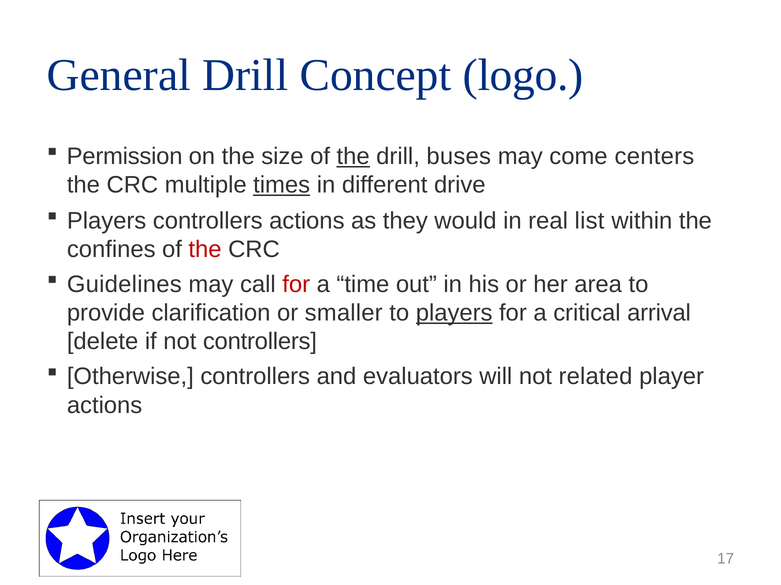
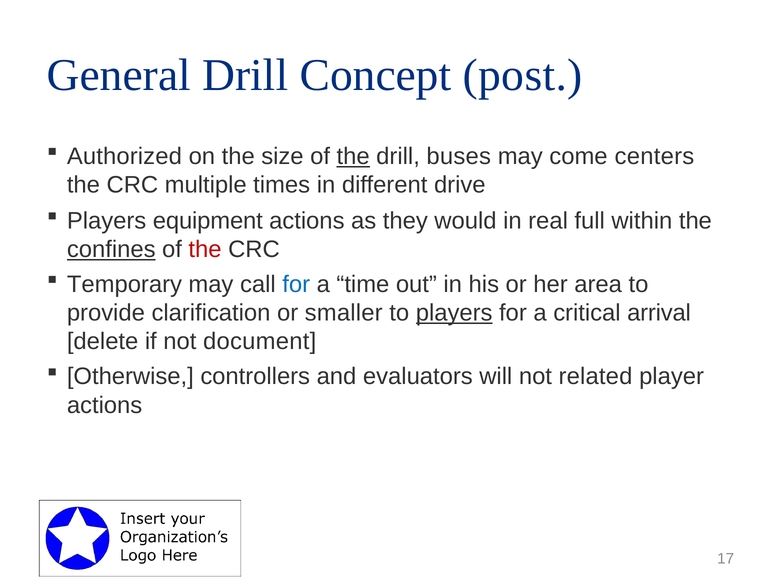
logo: logo -> post (523, 75)
Permission: Permission -> Authorized (124, 157)
times underline: present -> none (282, 185)
Players controllers: controllers -> equipment (208, 221)
list: list -> full (590, 221)
confines underline: none -> present (111, 250)
Guidelines: Guidelines -> Temporary (124, 285)
for colour: red -> blue (296, 285)
not controllers: controllers -> document (260, 342)
